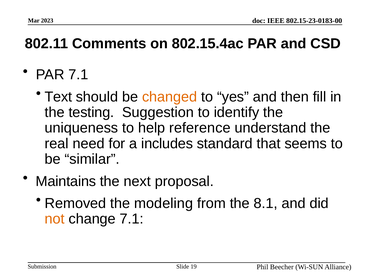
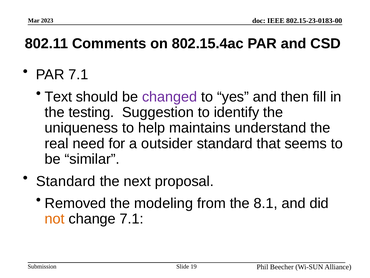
changed colour: orange -> purple (170, 97)
reference: reference -> maintains (200, 128)
includes: includes -> outsider (167, 143)
Maintains: Maintains -> Standard (66, 181)
